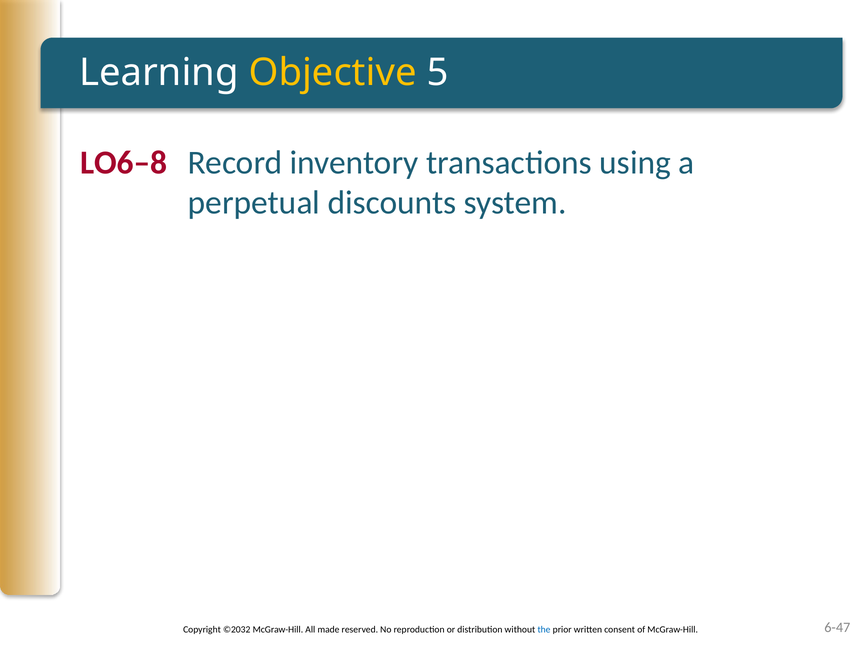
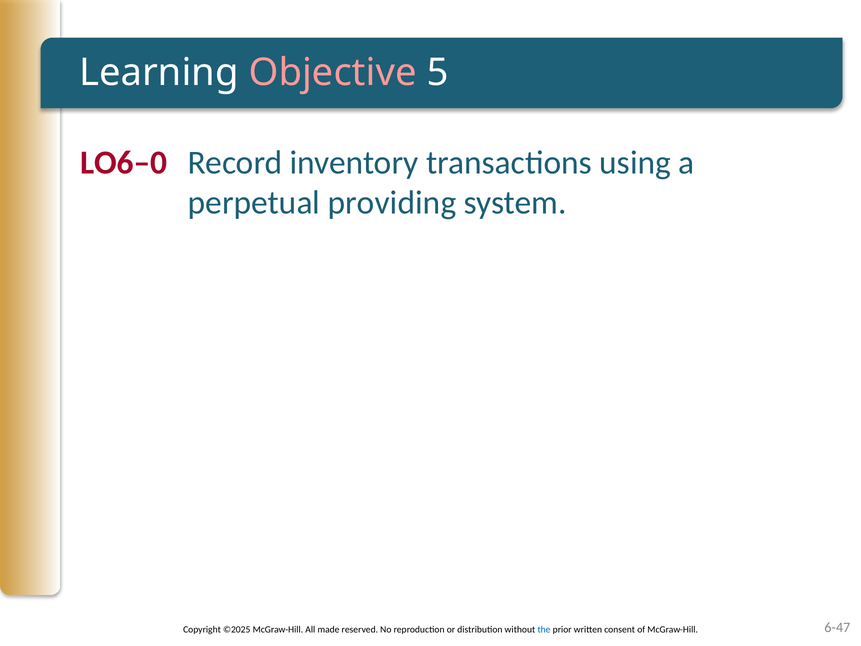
Objective colour: yellow -> pink (333, 73)
LO6–8: LO6–8 -> LO6–0 (124, 163)
discounts: discounts -> providing (392, 203)
©2032: ©2032 -> ©2025 (237, 630)
